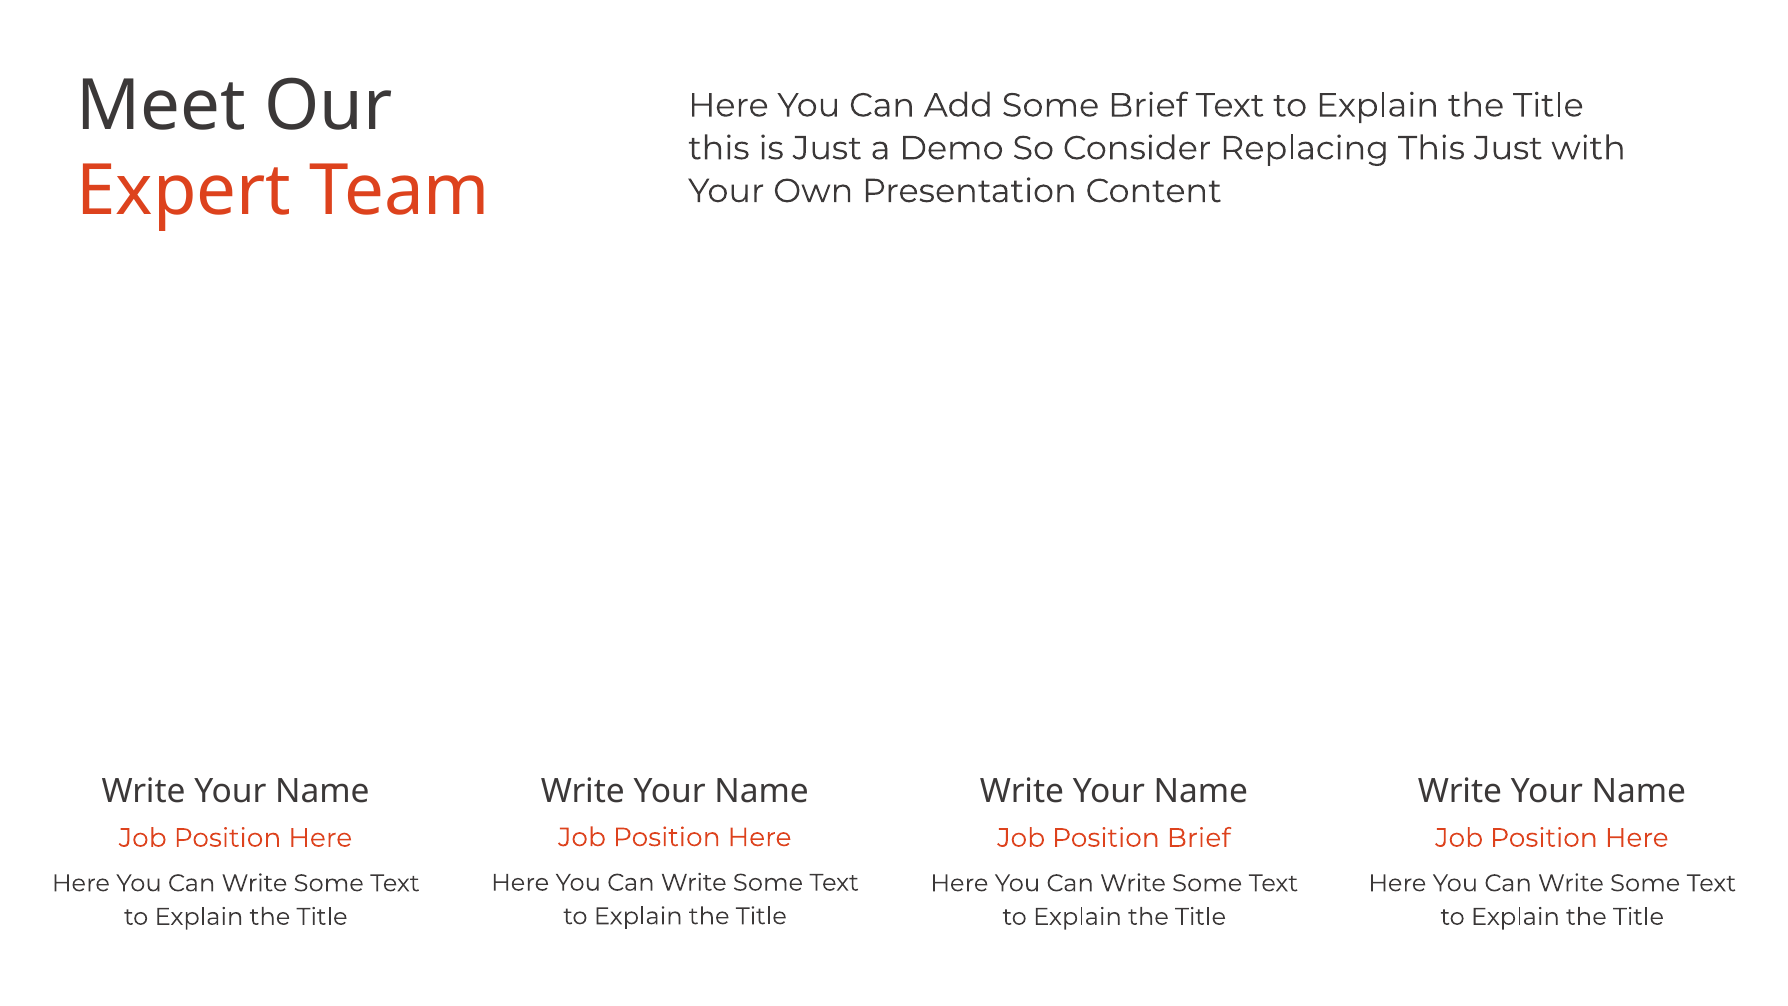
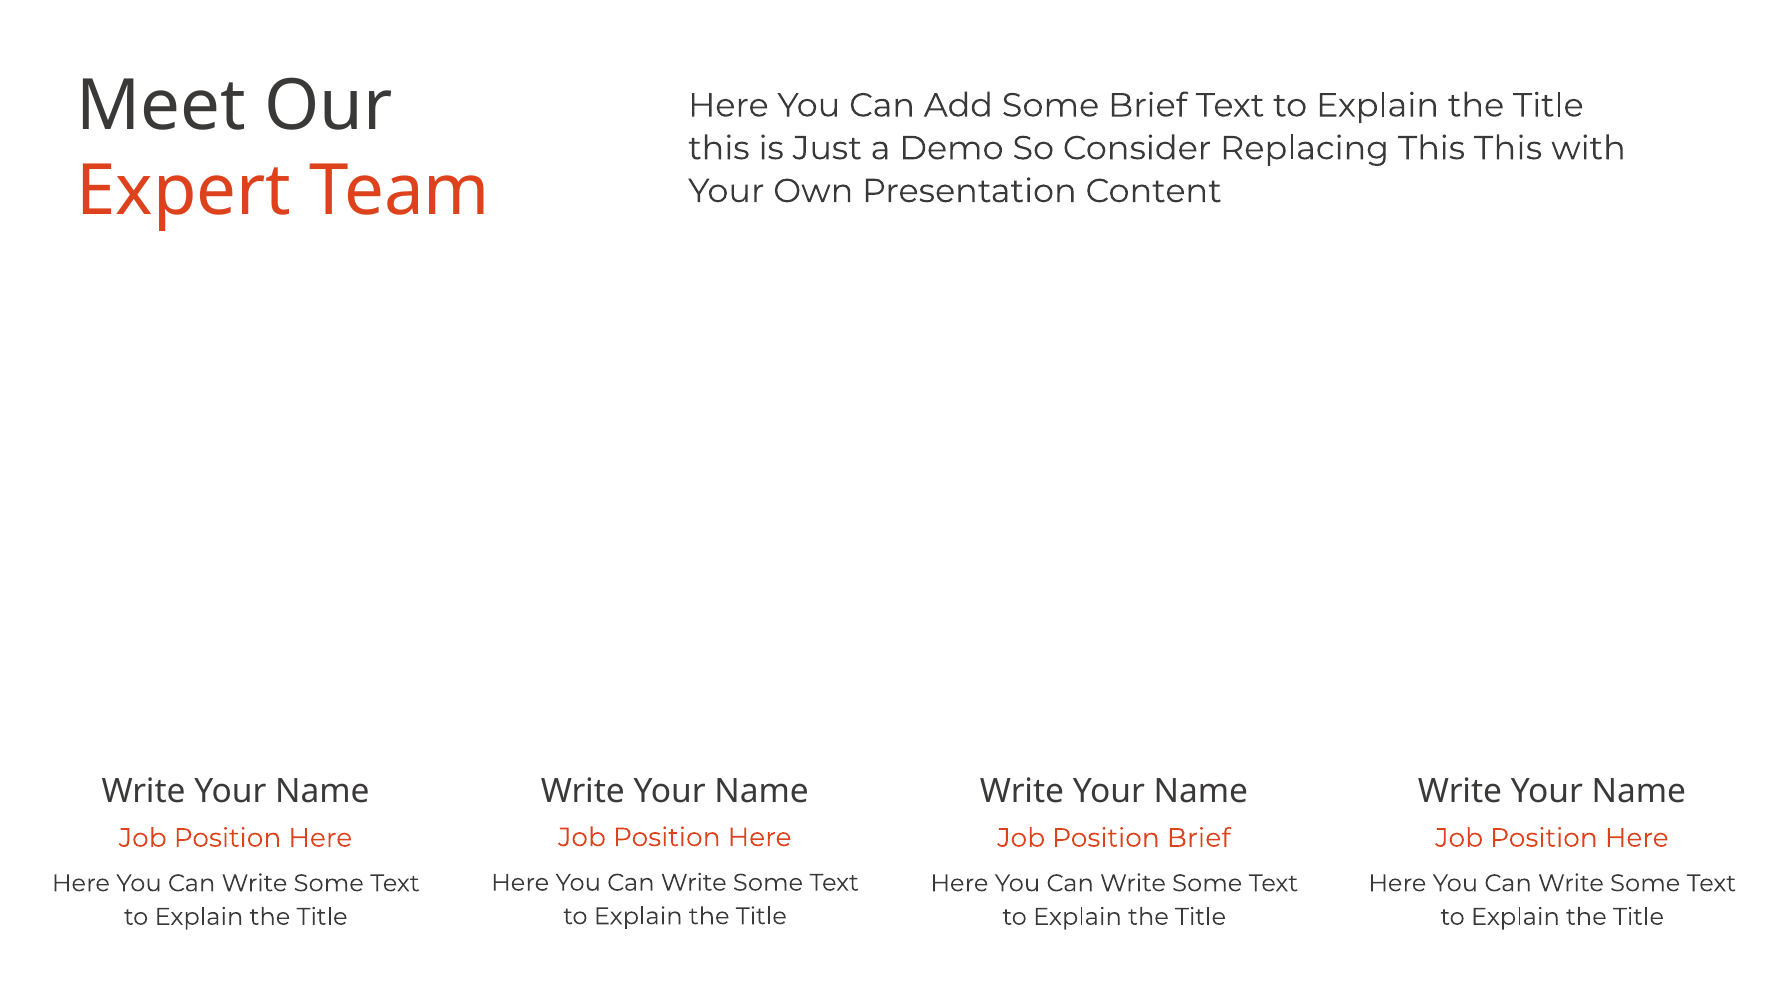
This Just: Just -> This (1508, 148)
